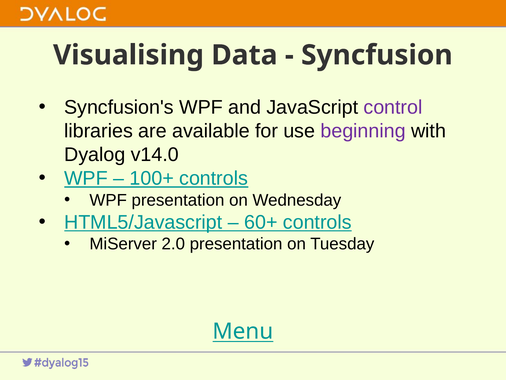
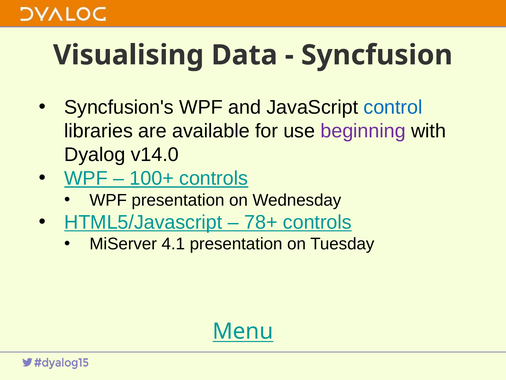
control colour: purple -> blue (393, 107)
60+: 60+ -> 78+ (261, 222)
2.0: 2.0 -> 4.1 (173, 244)
